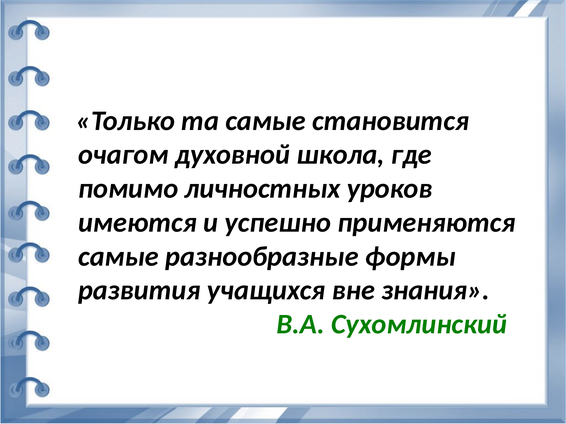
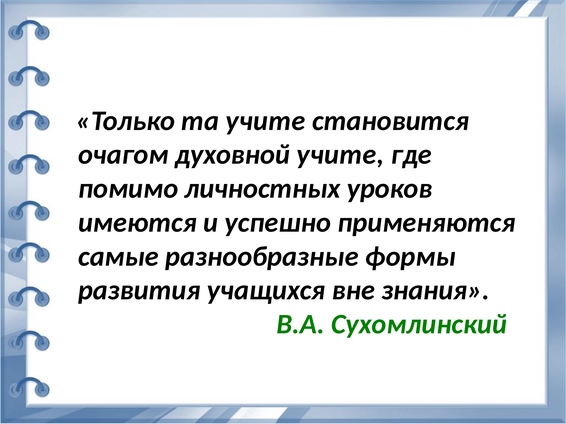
та самые: самые -> учите (265, 121)
духовной школа: школа -> учите (340, 155)
